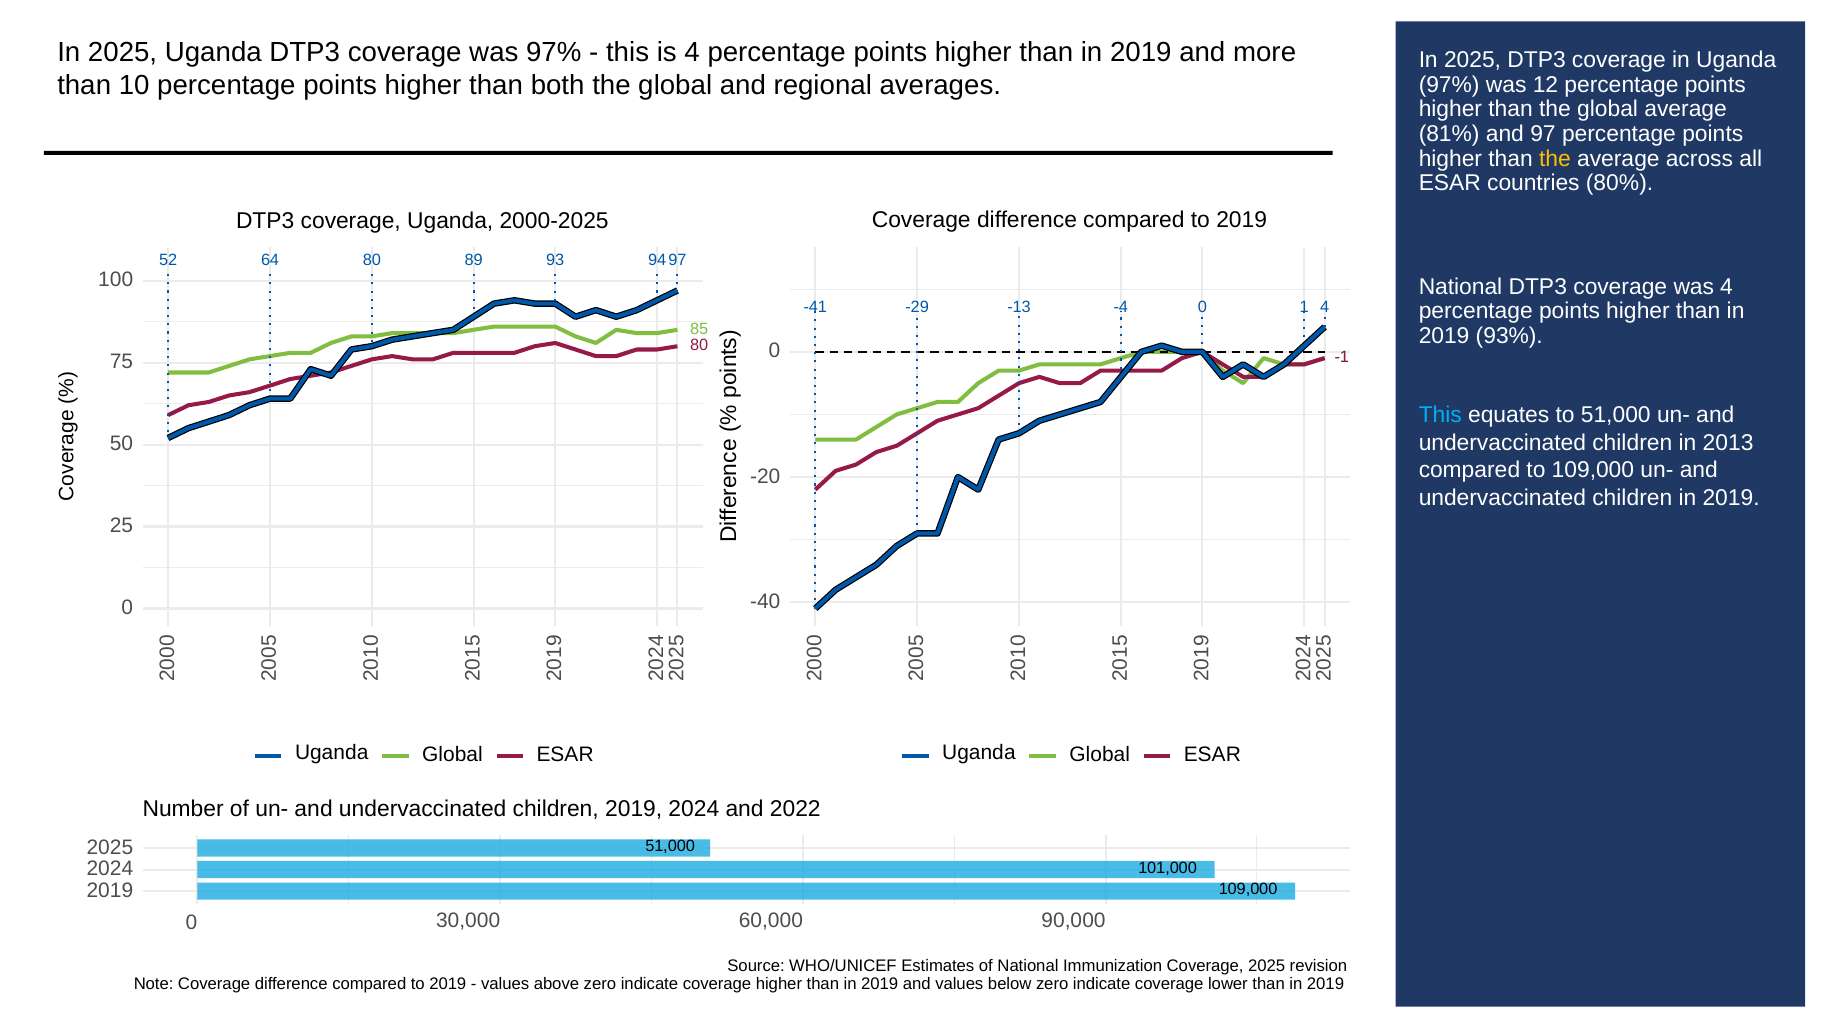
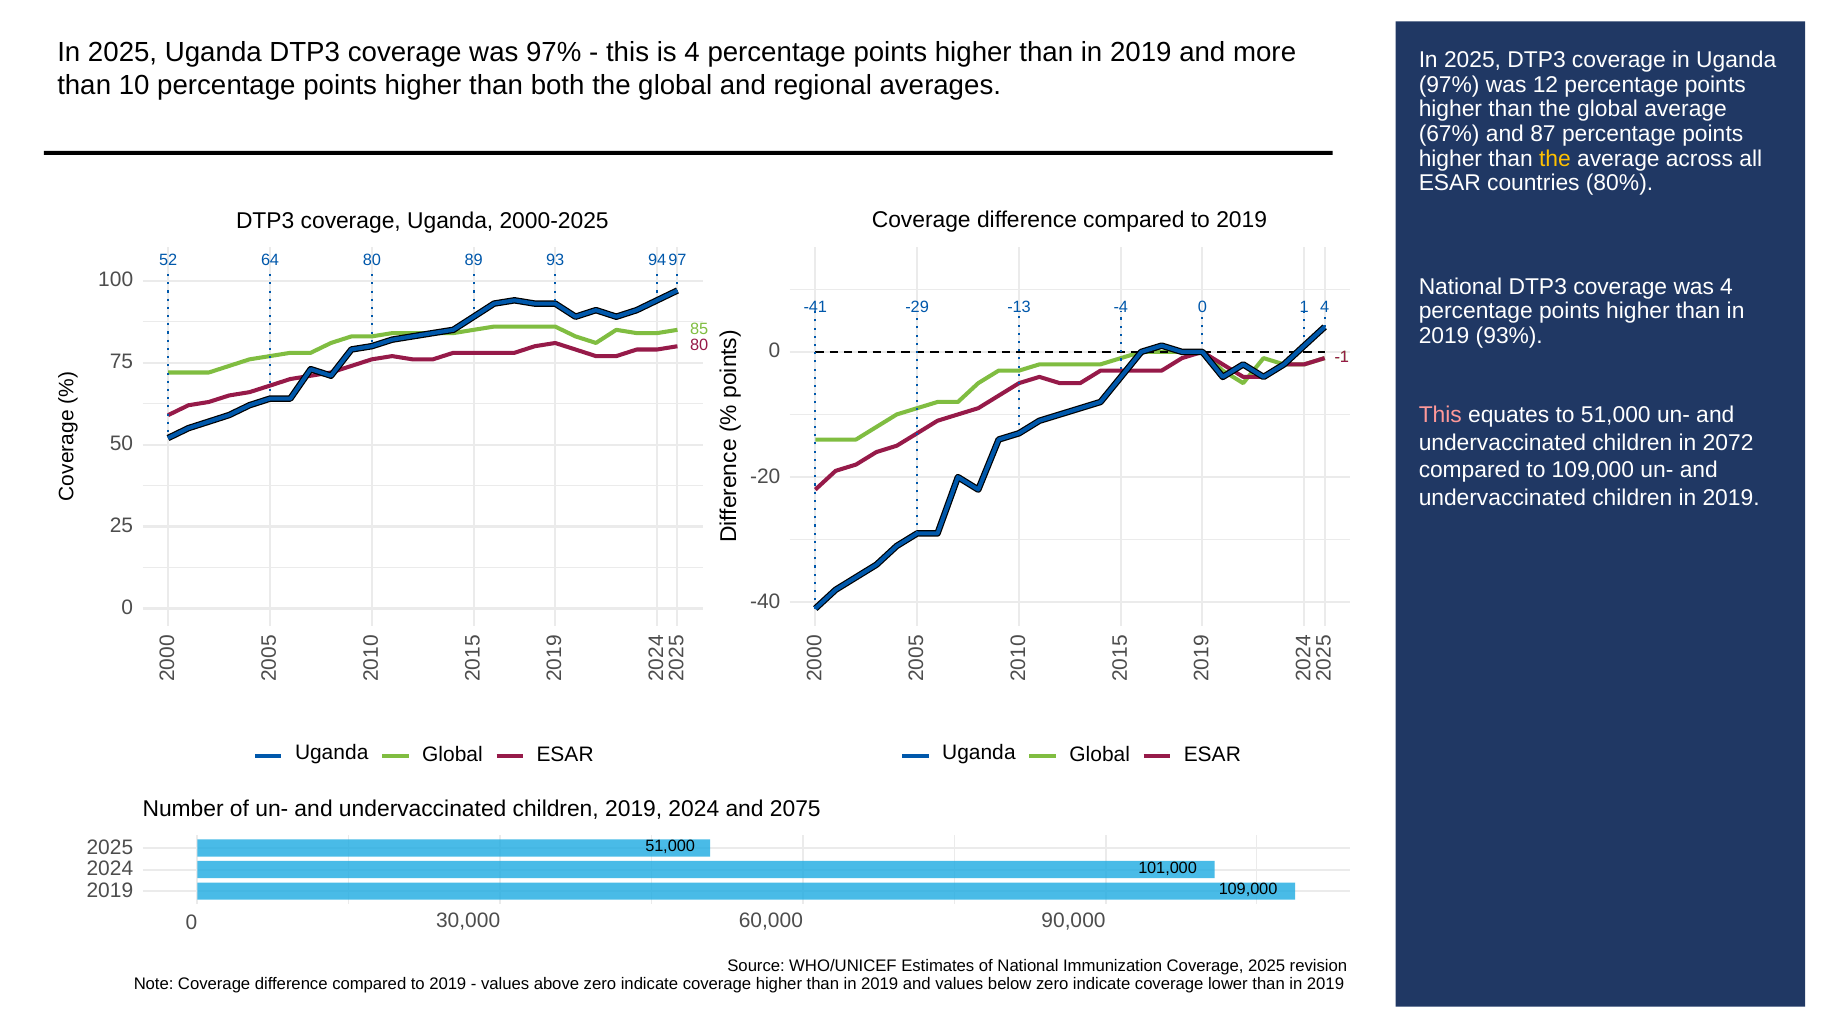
81%: 81% -> 67% (1449, 134)
97: 97 -> 87 (1543, 134)
This colour: light blue -> pink (1440, 415)
2013: 2013 -> 2072 (1728, 443)
2022: 2022 -> 2075 (795, 809)
